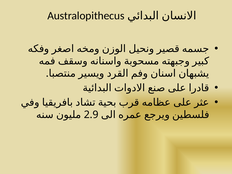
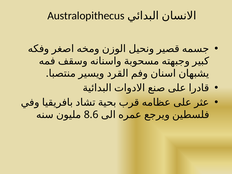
2.9: 2.9 -> 8.6 (91, 115)
